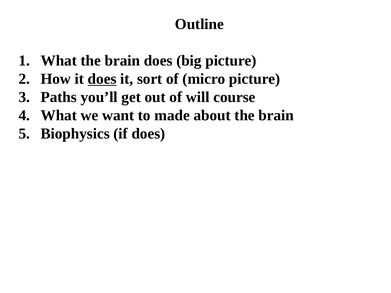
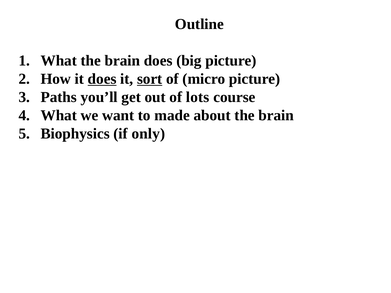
sort underline: none -> present (150, 79)
will: will -> lots (198, 97)
if does: does -> only (148, 134)
